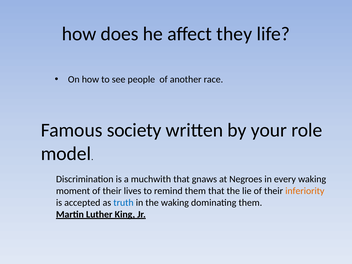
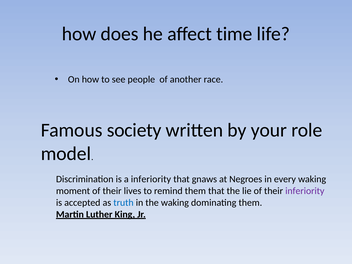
they: they -> time (234, 34)
a muchwith: muchwith -> inferiority (151, 179)
inferiority colour: orange -> purple (305, 191)
